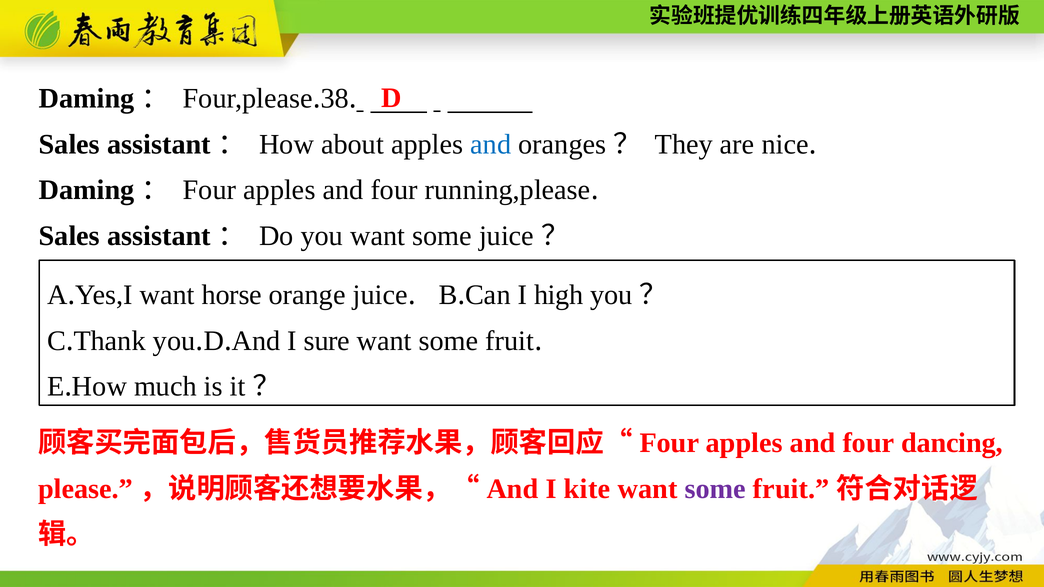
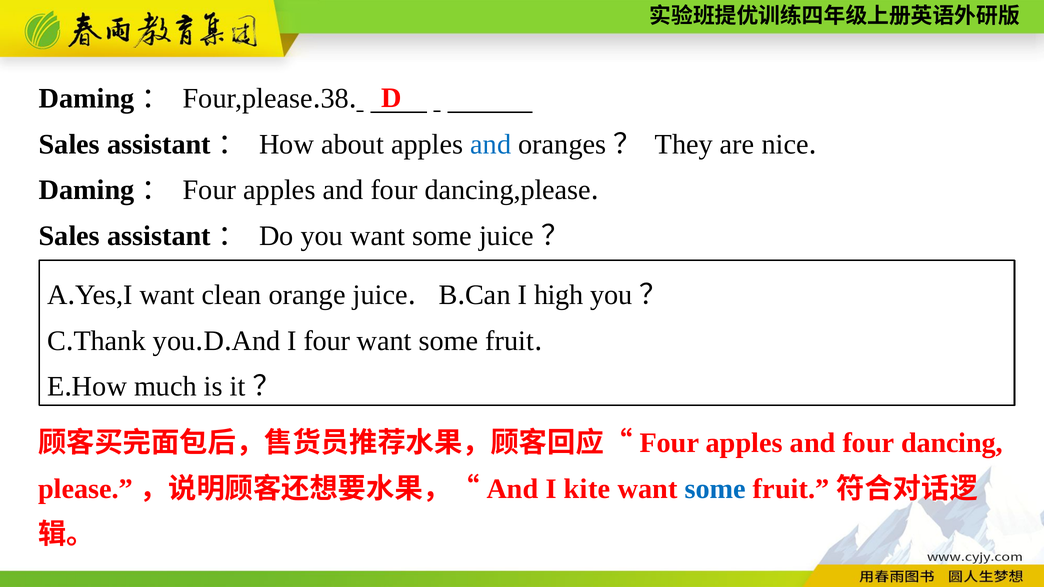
running,please: running,please -> dancing,please (508, 190)
horse: horse -> clean (232, 295)
I sure: sure -> four (327, 341)
some colour: purple -> blue (715, 489)
